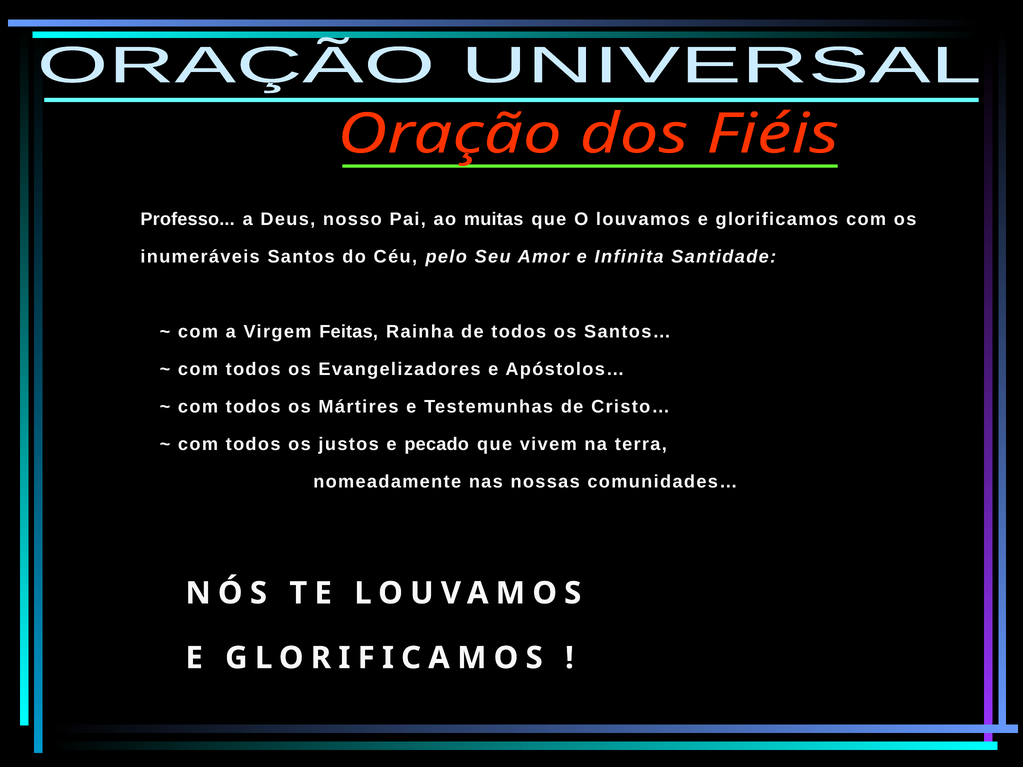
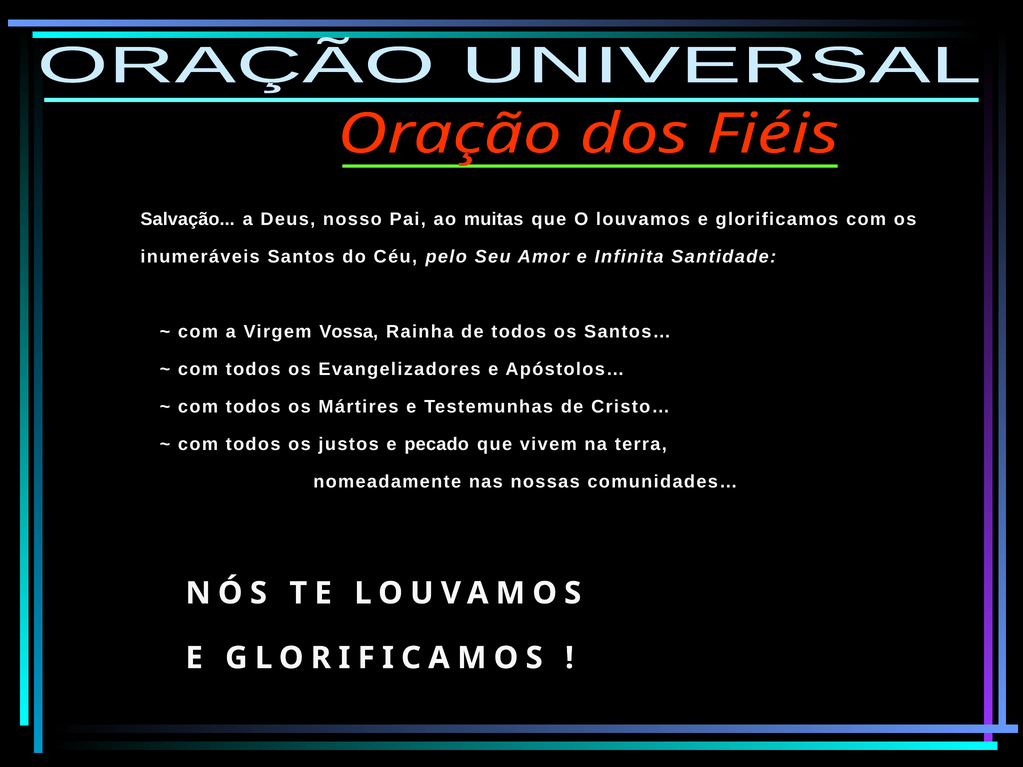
Professo: Professo -> Salvação (188, 219)
Feitas: Feitas -> Vossa (349, 332)
